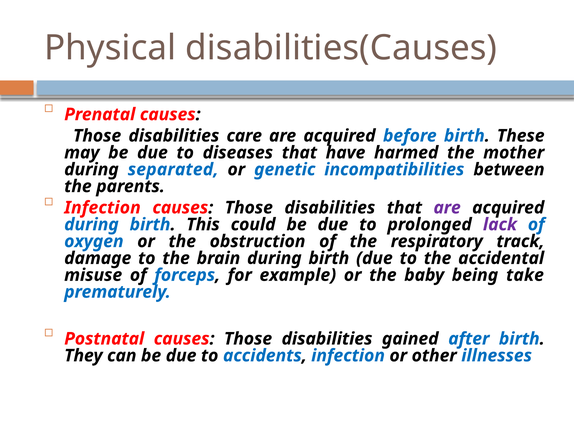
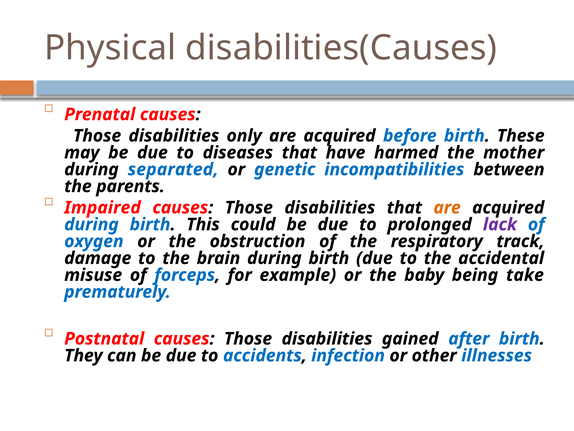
care: care -> only (244, 136)
Infection: Infection -> Impaired (103, 207)
are colour: purple -> orange (447, 207)
